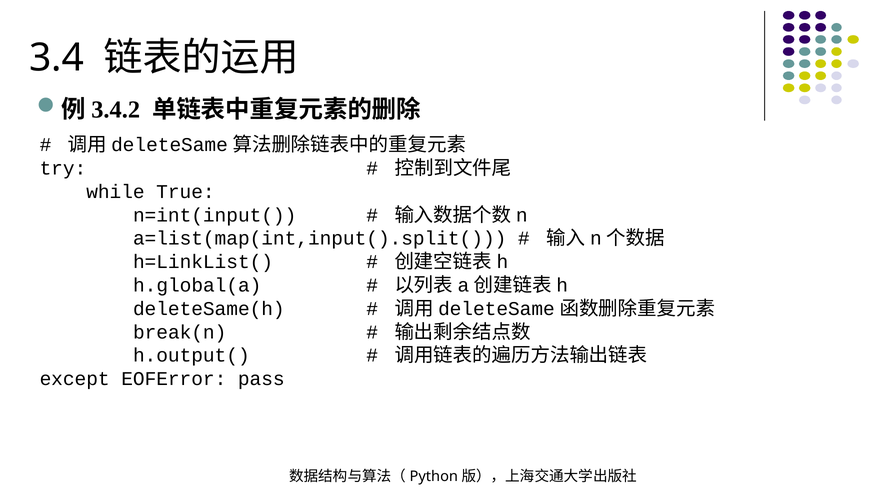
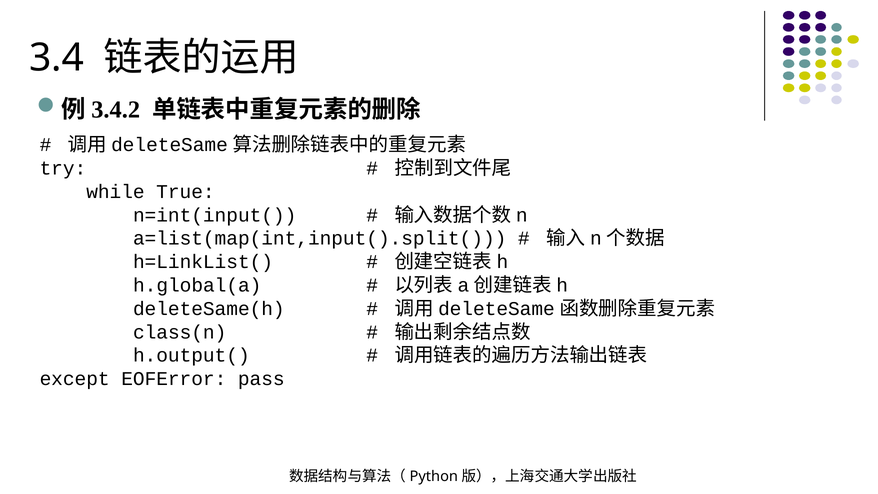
break(n: break(n -> class(n (180, 332)
